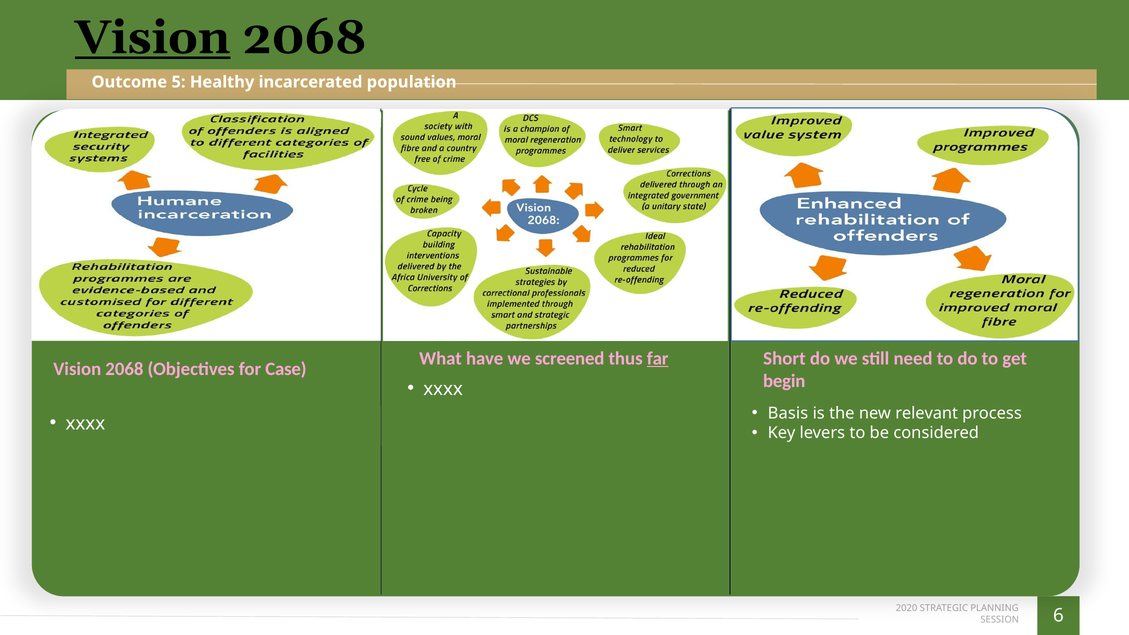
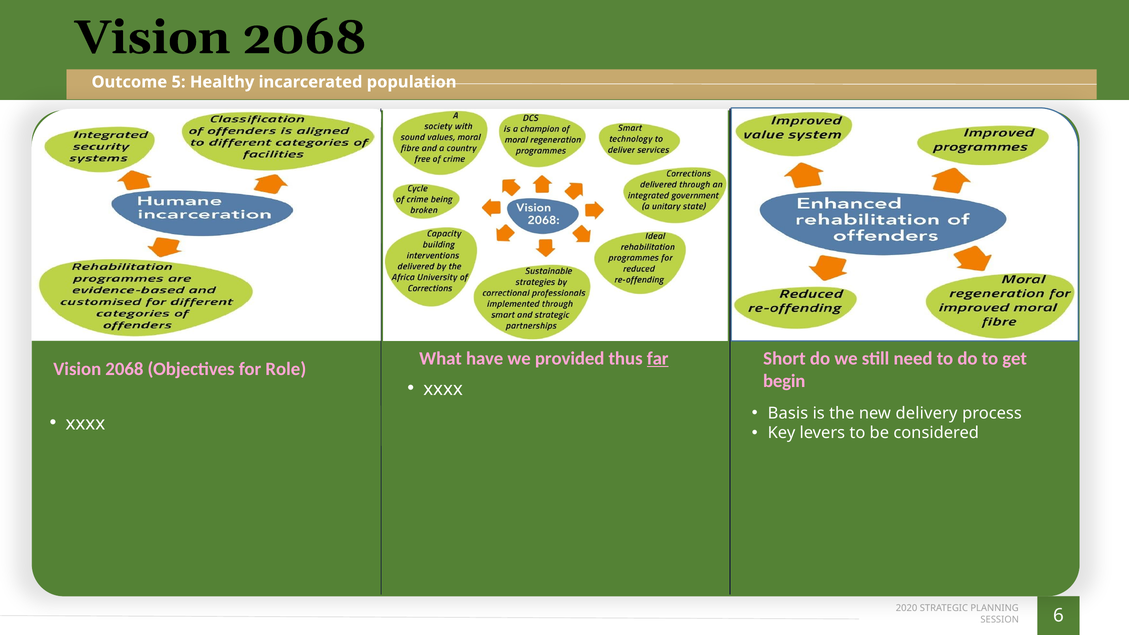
Vision underline: present -> none (153, 38)
screened: screened -> provided (570, 358)
Case: Case -> Role (286, 369)
relevant: relevant -> delivery (927, 413)
